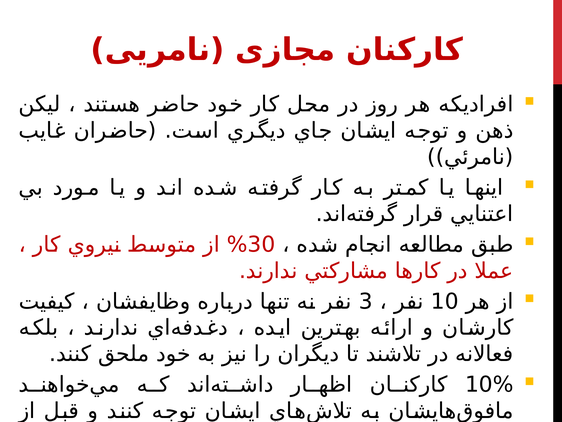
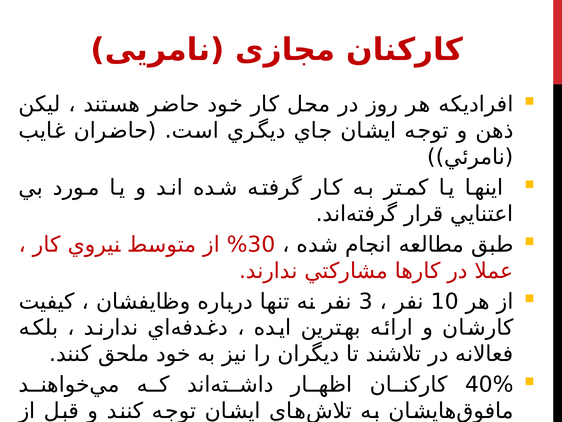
10%: 10% -> 40% (489, 384)
